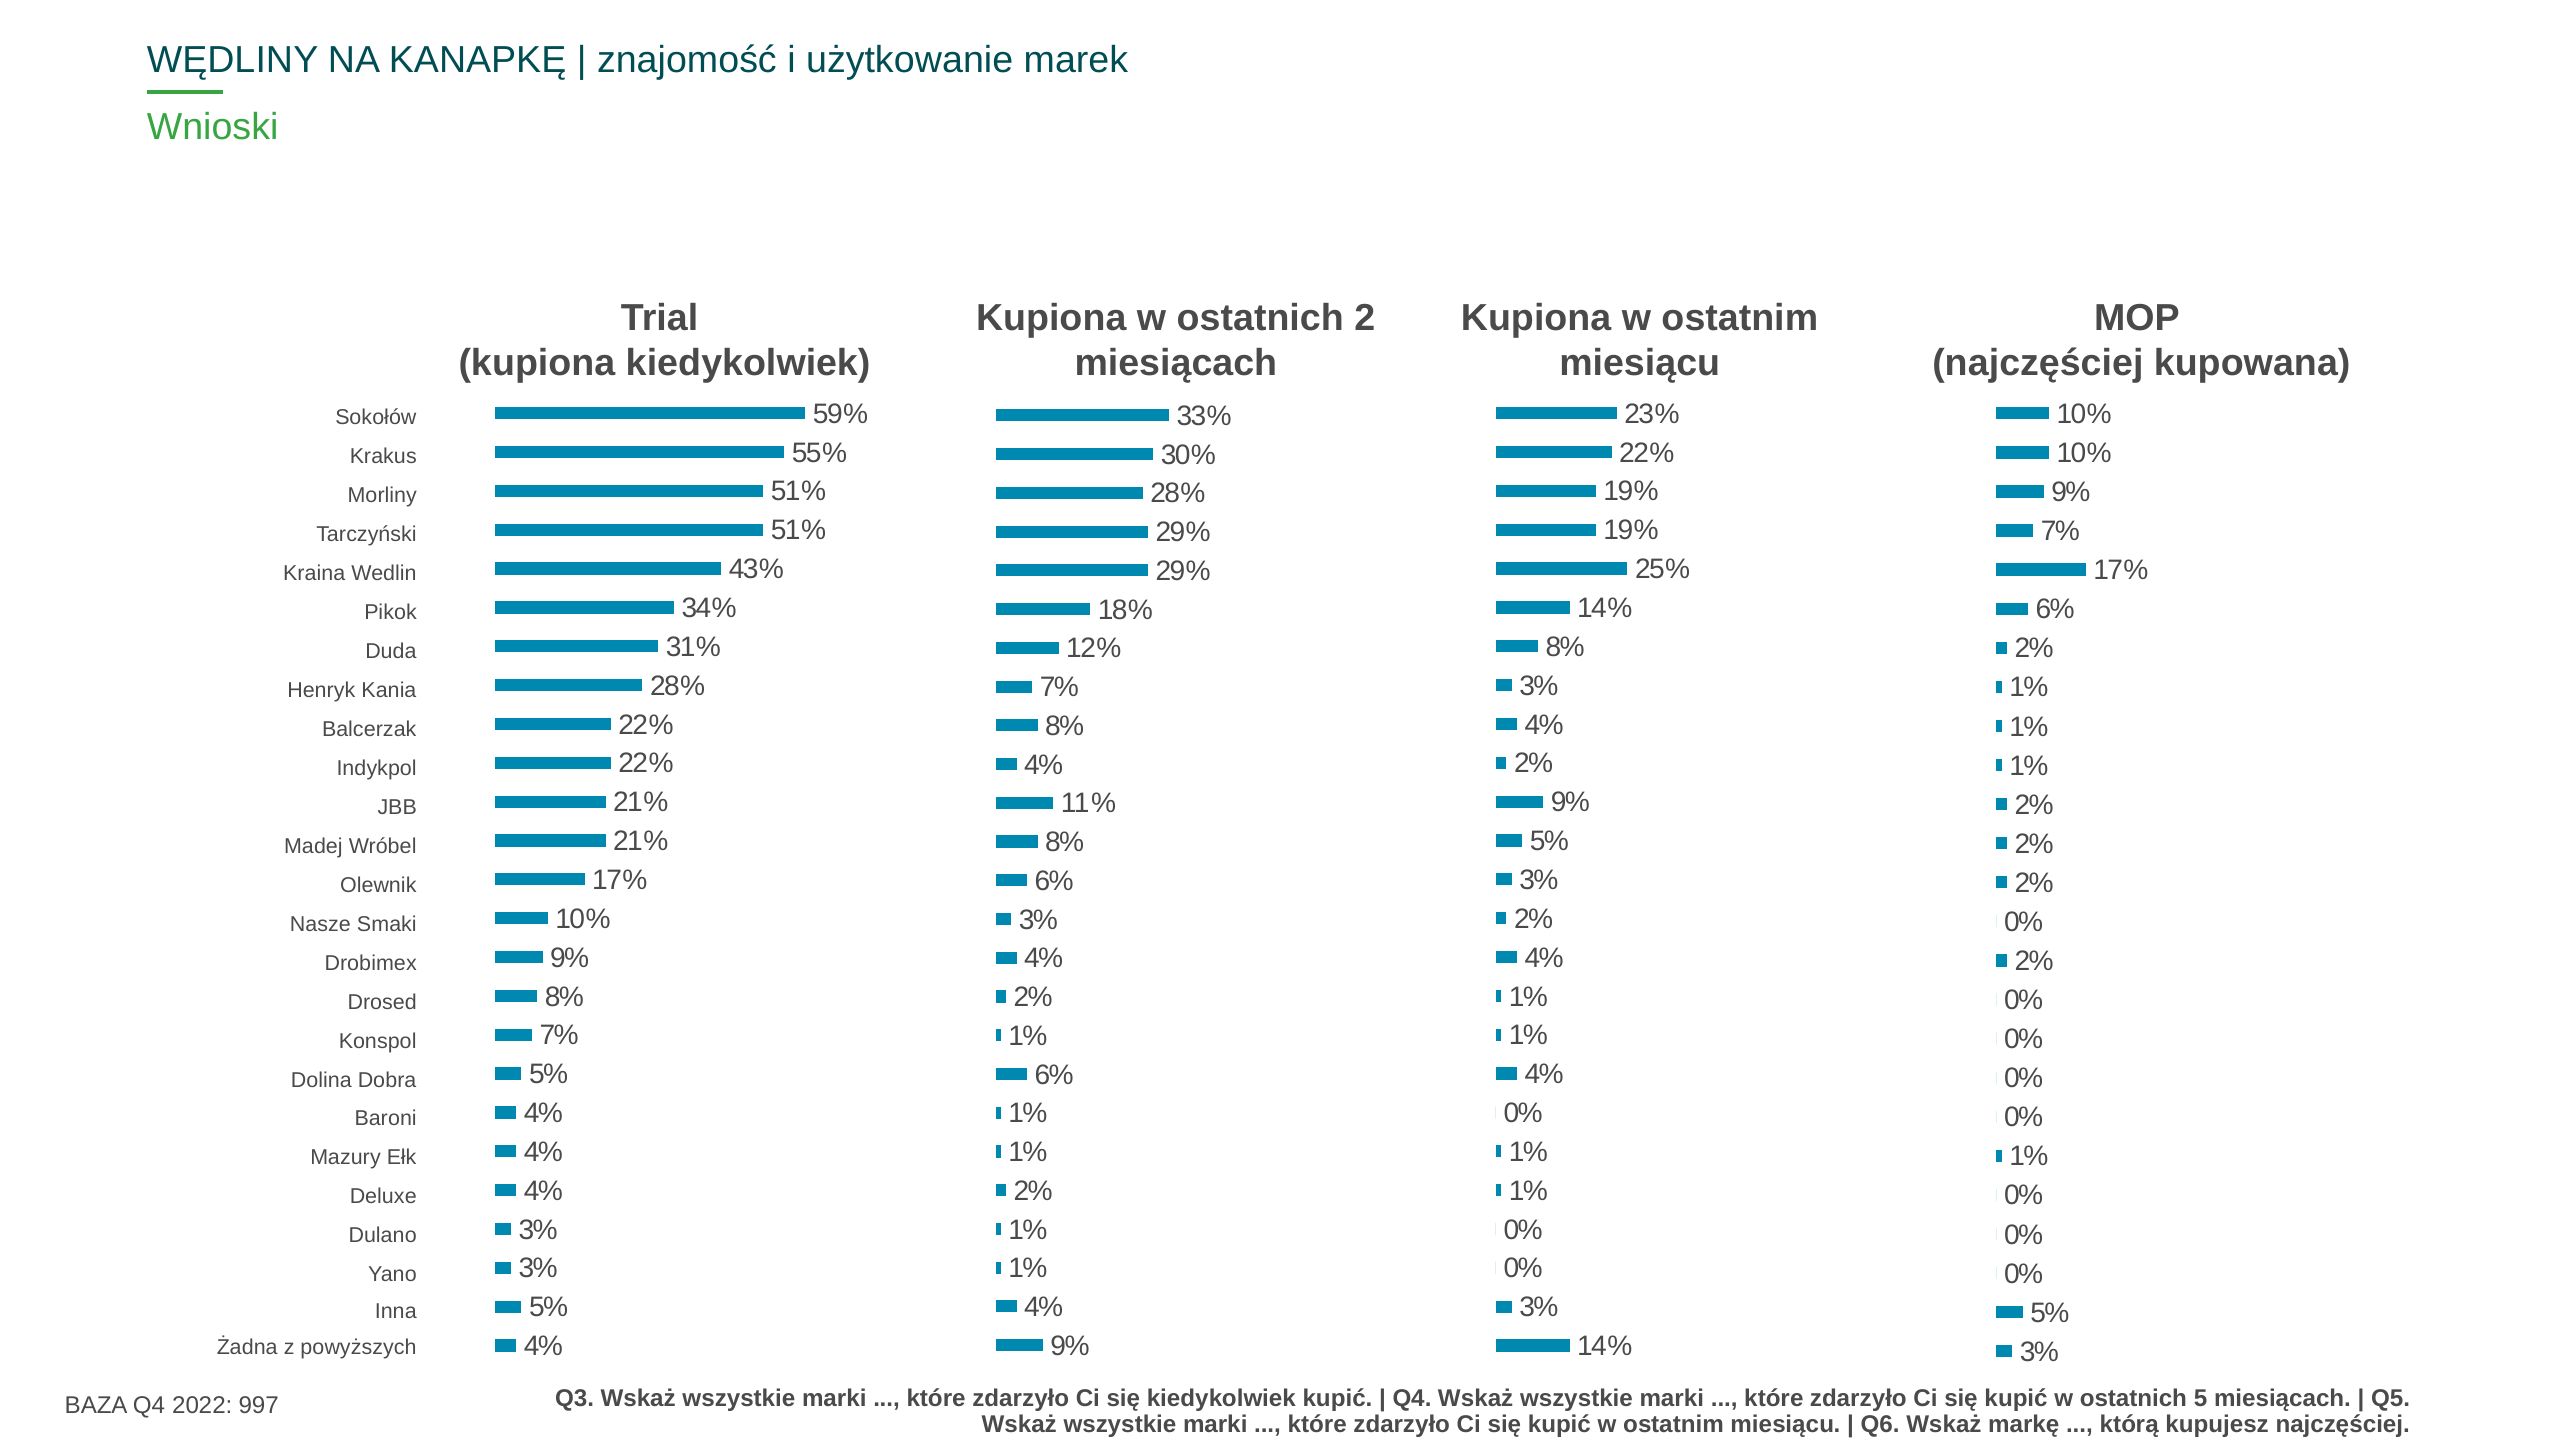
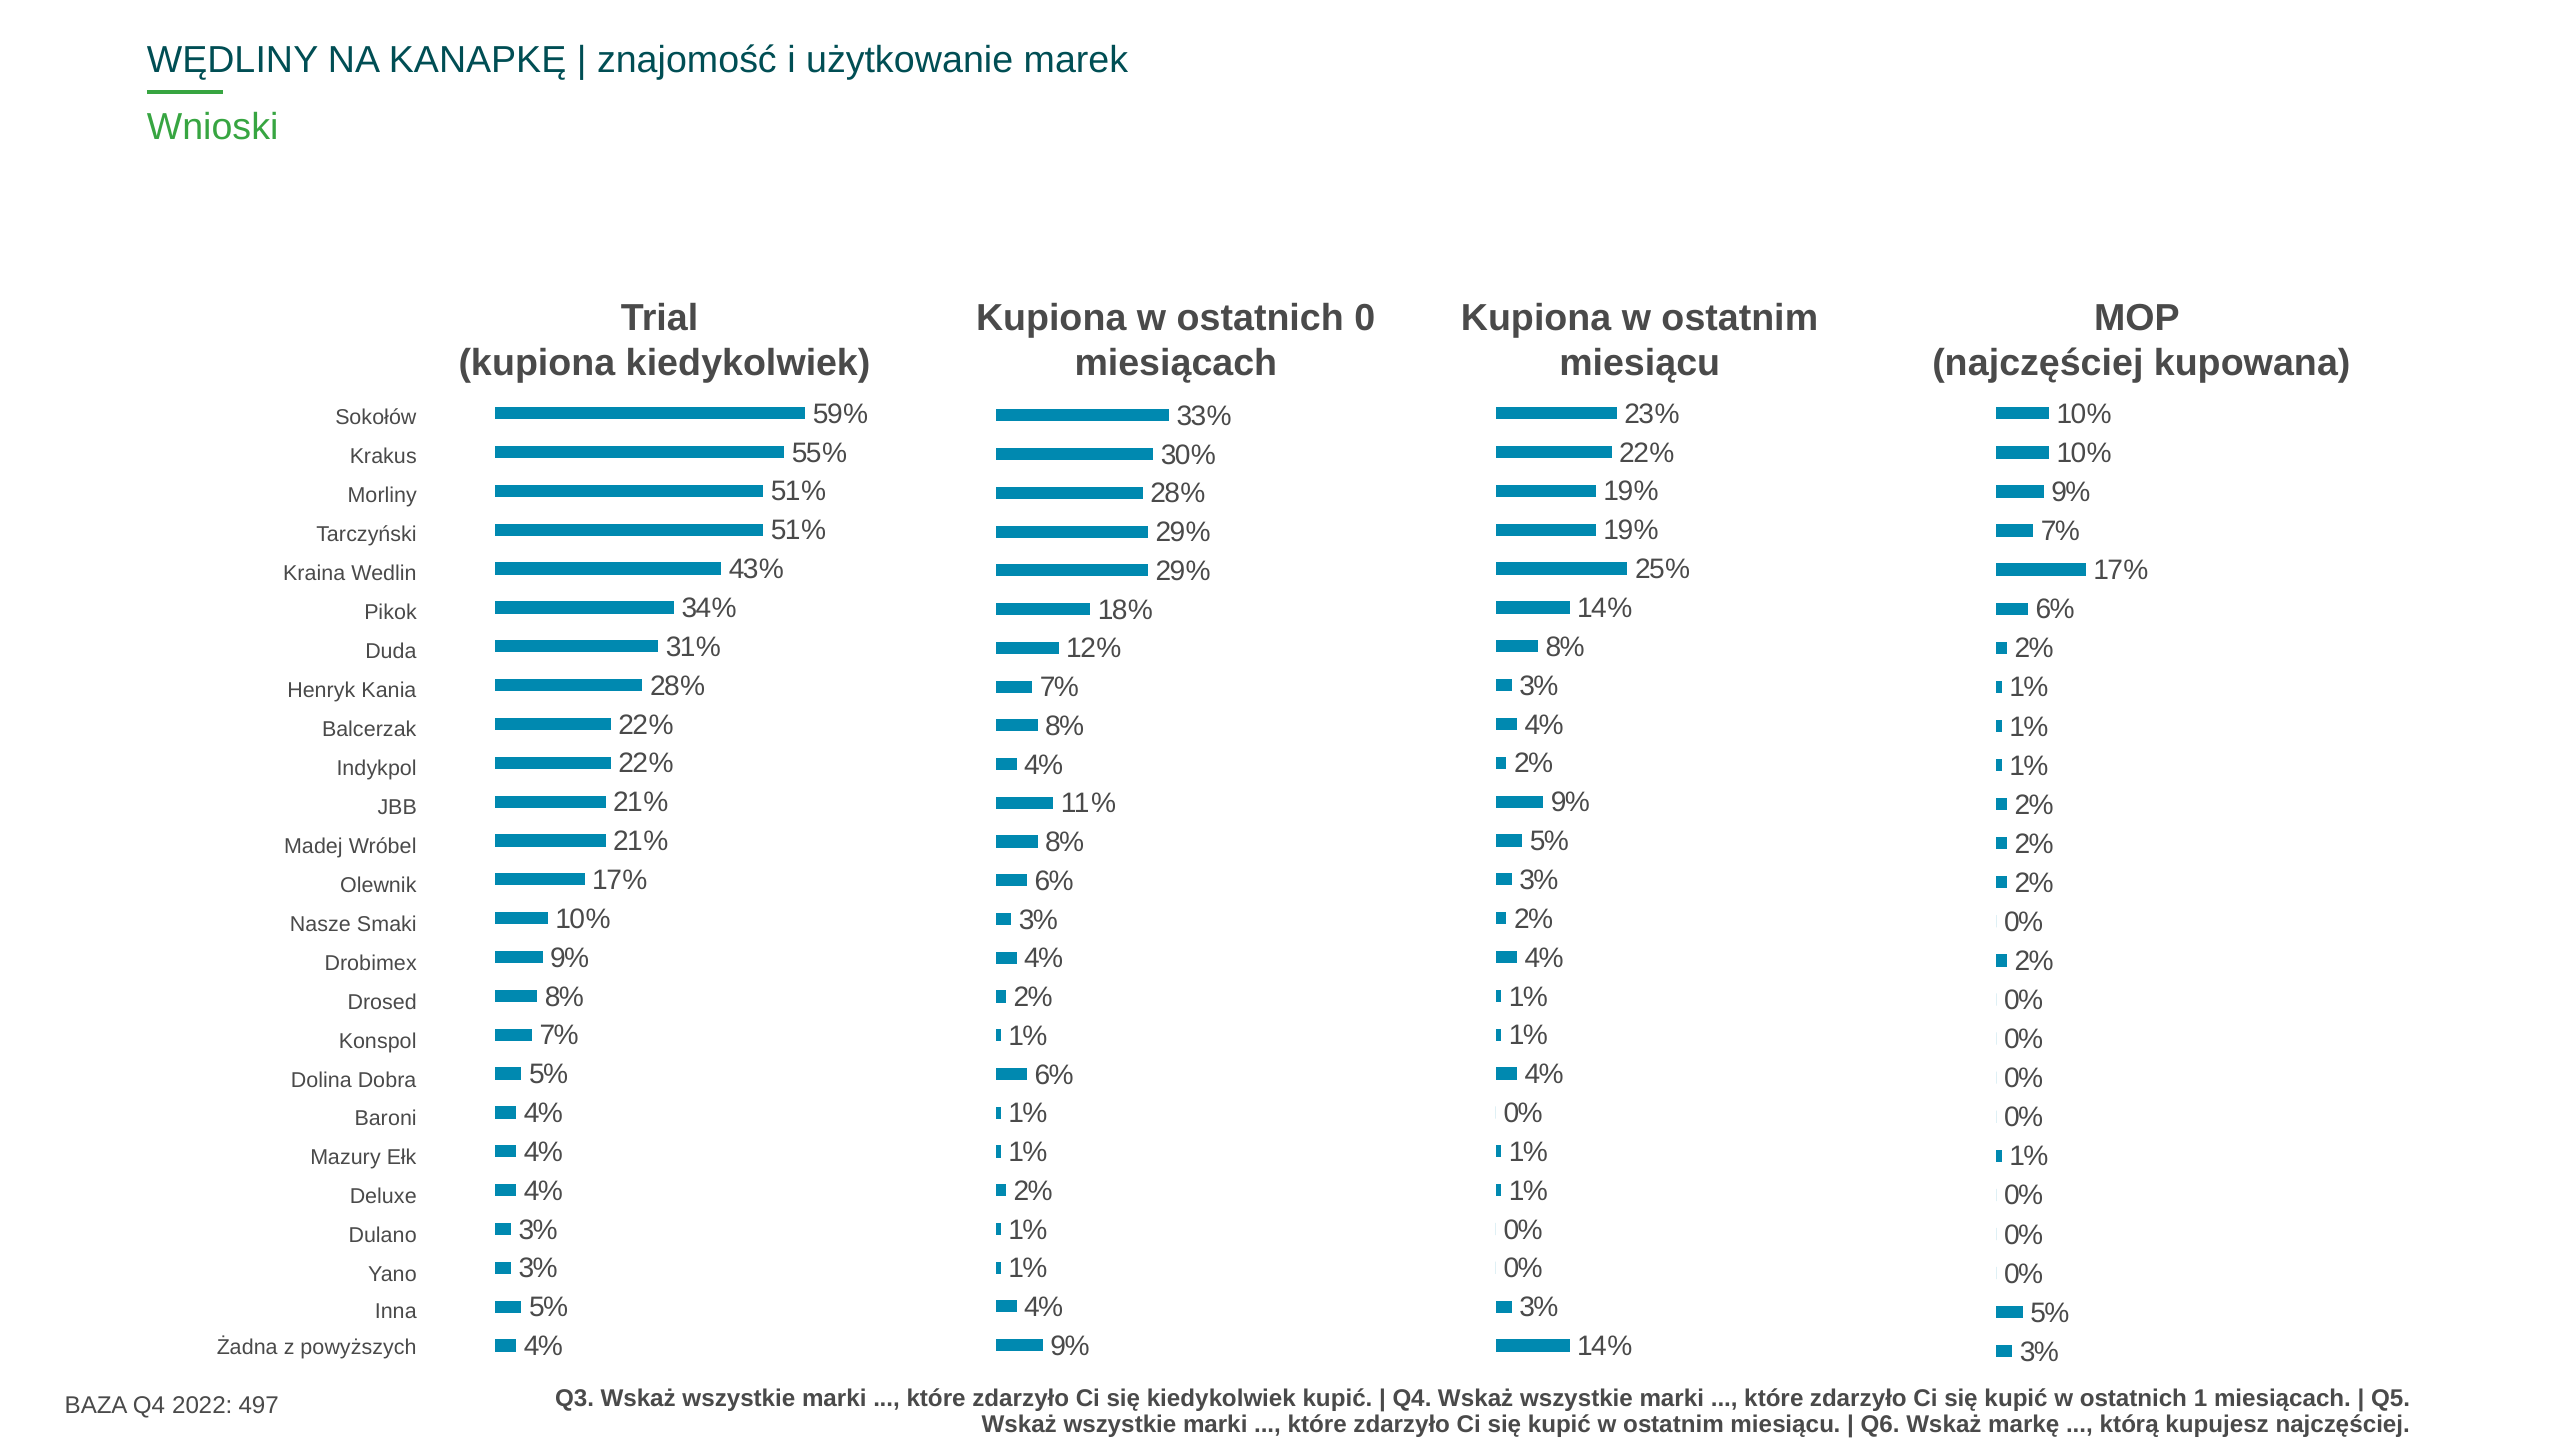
2: 2 -> 0 (1365, 318)
5: 5 -> 1 (2200, 1399)
997: 997 -> 497 (259, 1406)
